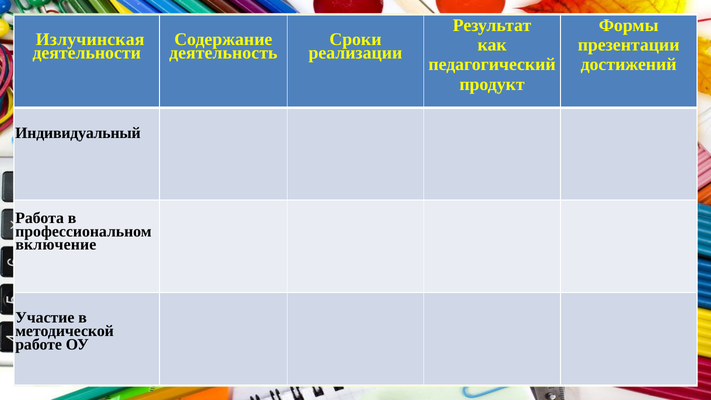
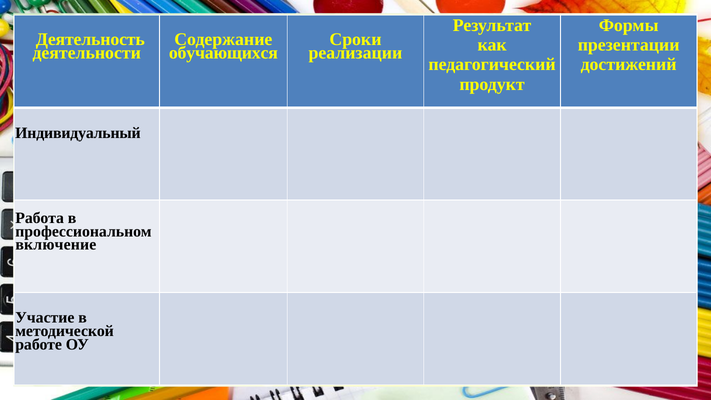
Излучинская: Излучинская -> Деятельность (90, 40)
деятельность: деятельность -> обучающихся (223, 53)
